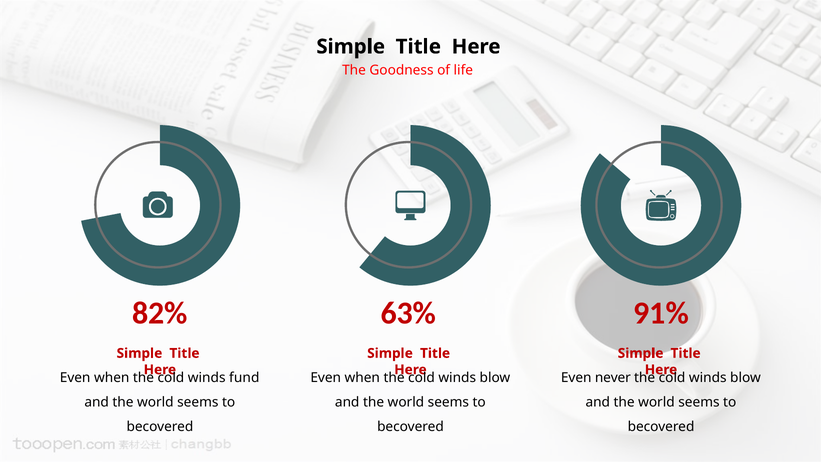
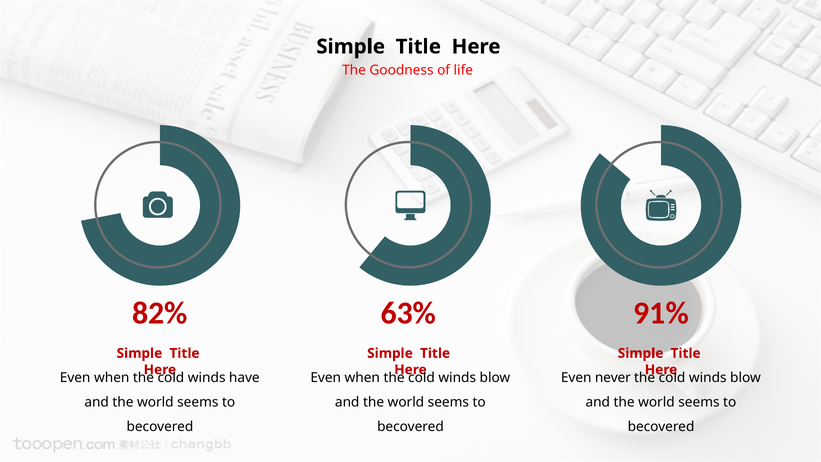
fund: fund -> have (244, 378)
